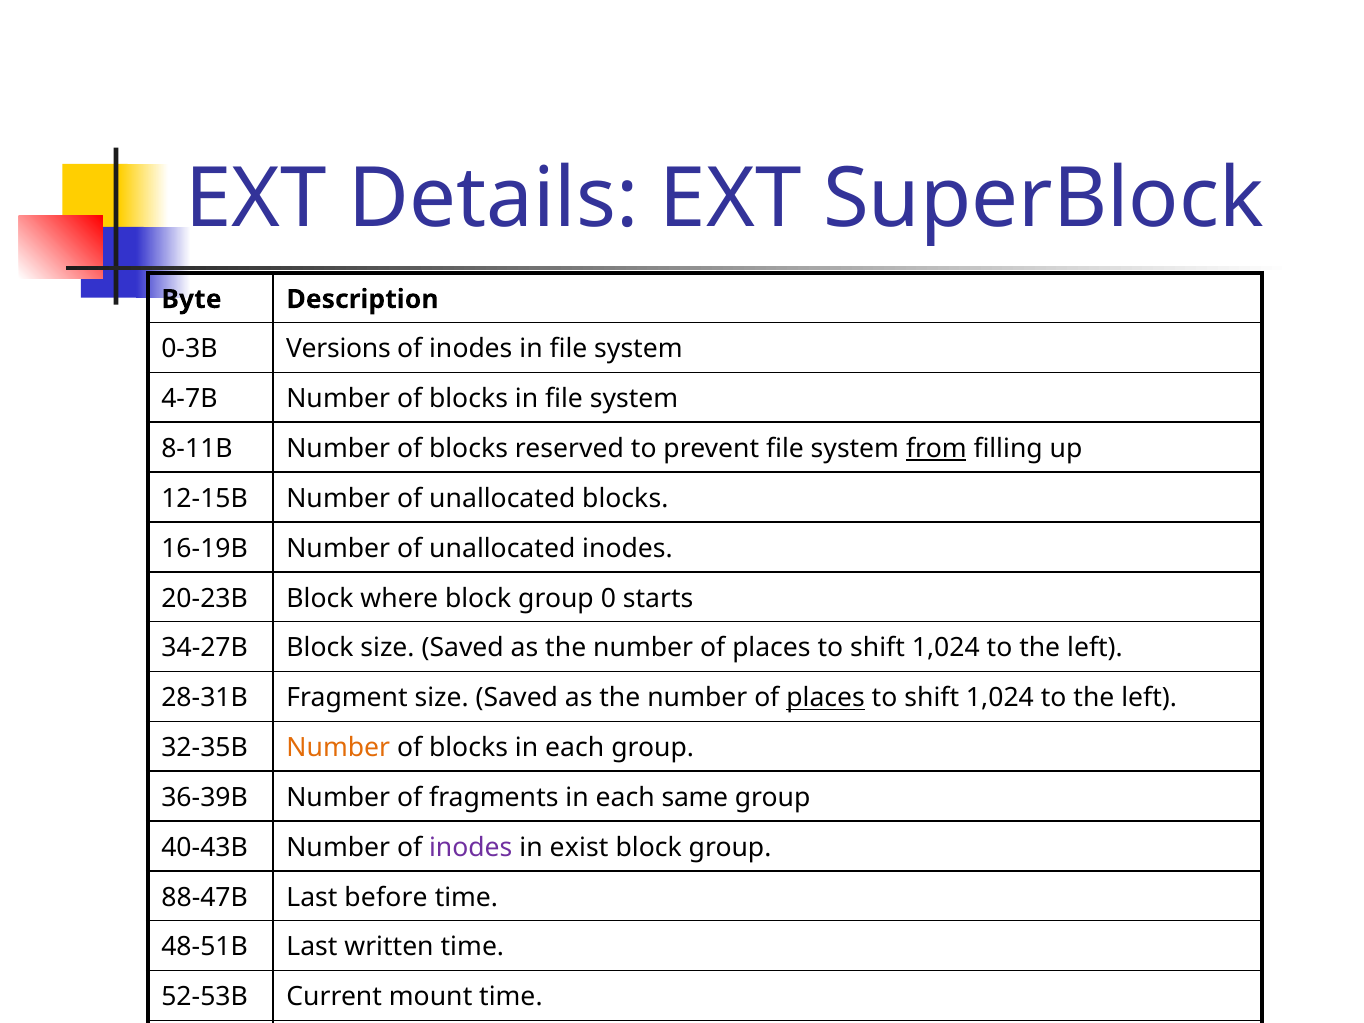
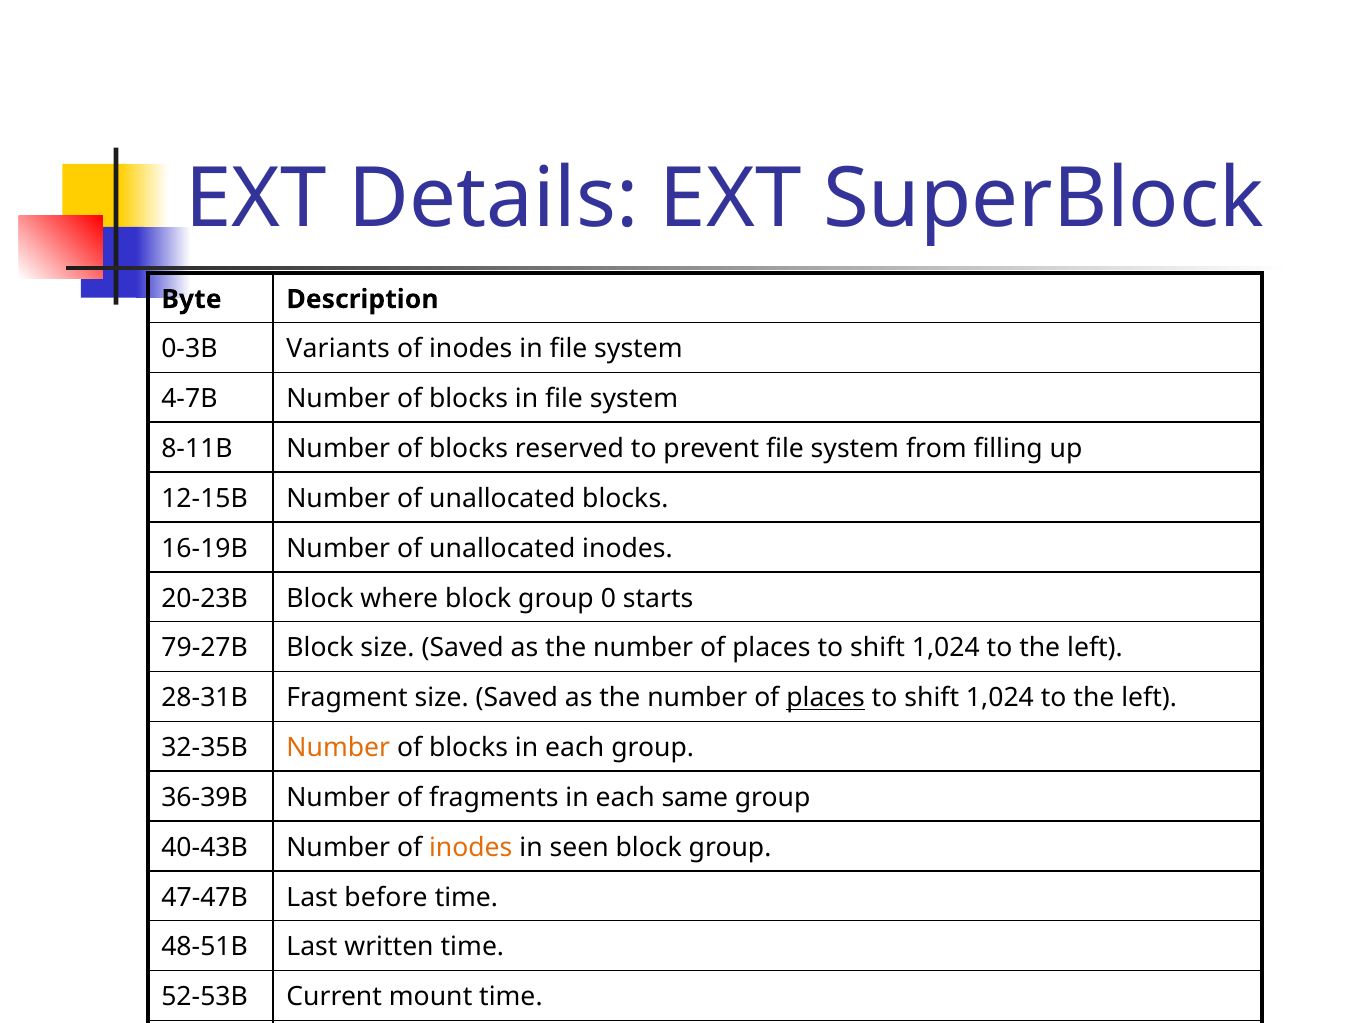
Versions: Versions -> Variants (338, 349)
from underline: present -> none (936, 449)
34-27B: 34-27B -> 79-27B (205, 648)
inodes colour: purple -> orange (471, 847)
exist: exist -> seen (579, 847)
88-47B: 88-47B -> 47-47B (205, 897)
